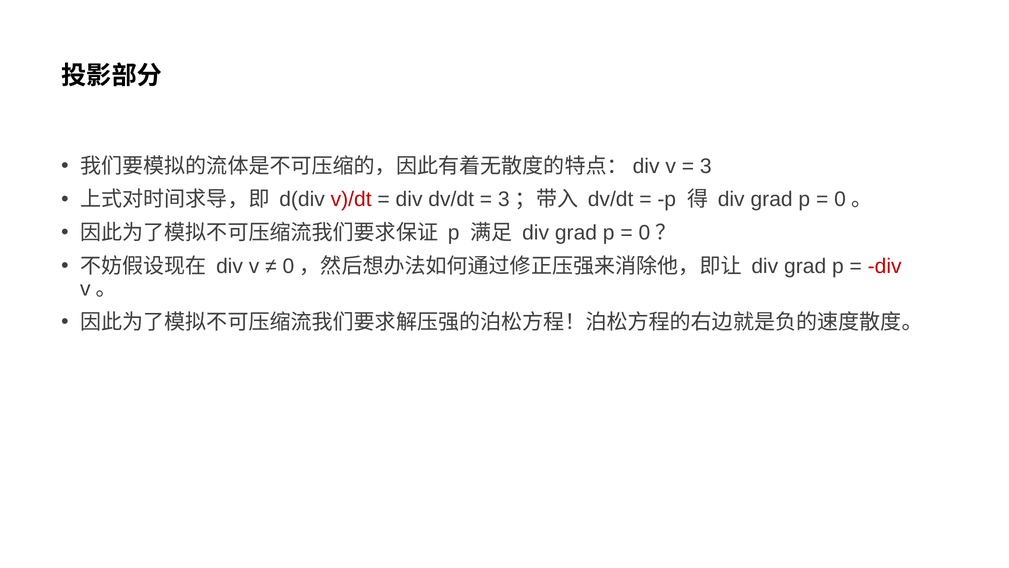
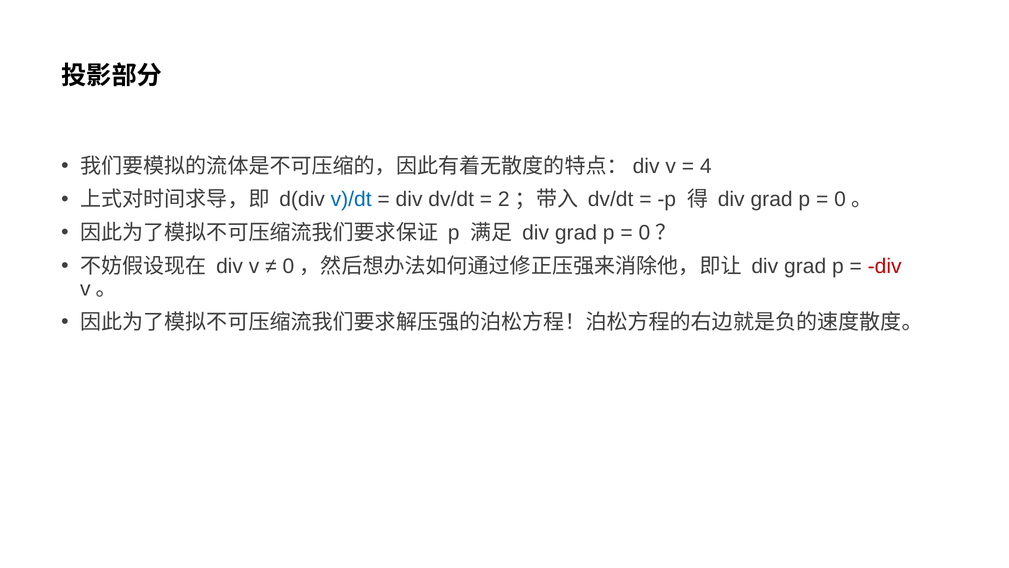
3: 3 -> 4 (706, 166)
v)/dt colour: red -> blue (351, 199)
3: 3 -> 2 (504, 199)
